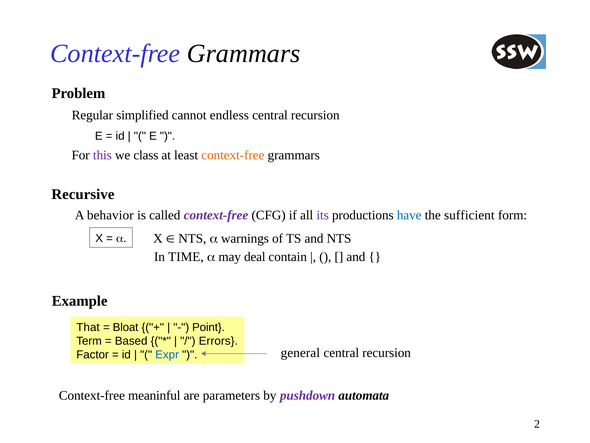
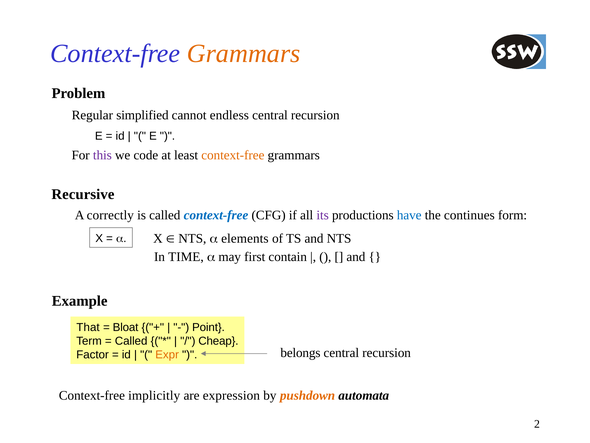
Grammars colour: black -> orange (244, 53)
class: class -> code (146, 155)
behavior: behavior -> correctly (110, 215)
context-free colour: purple -> blue (216, 215)
sufficient: sufficient -> continues (469, 215)
warnings: warnings -> elements (245, 238)
deal: deal -> first (255, 256)
Based: Based -> Called (131, 341)
Errors: Errors -> Cheap (218, 341)
Expr colour: blue -> orange (167, 354)
general: general -> belongs (300, 353)
meaninful: meaninful -> implicitly (154, 395)
parameters: parameters -> expression (231, 395)
pushdown colour: purple -> orange (308, 395)
